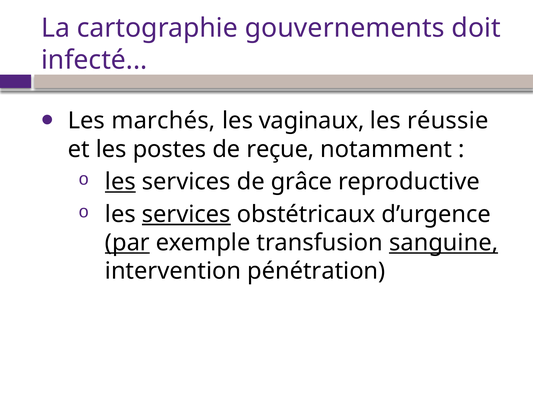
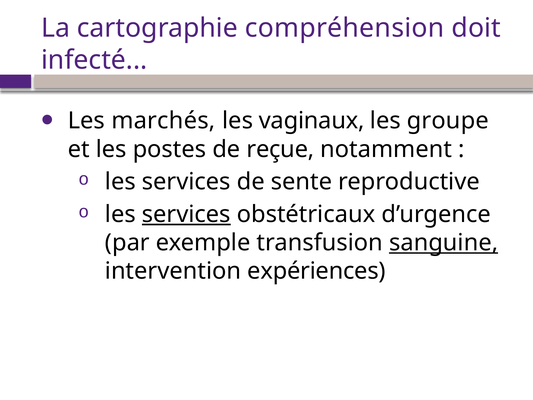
gouvernements: gouvernements -> compréhension (345, 28)
réussie: réussie -> groupe (448, 121)
les underline: present -> none (120, 182)
grâce: grâce -> sente (301, 182)
par underline: present -> none (127, 243)
pénétration: pénétration -> expériences (316, 271)
